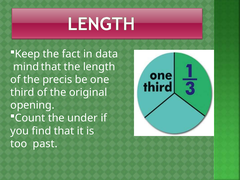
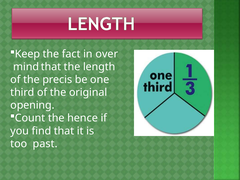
data: data -> over (107, 54)
under: under -> hence (83, 118)
